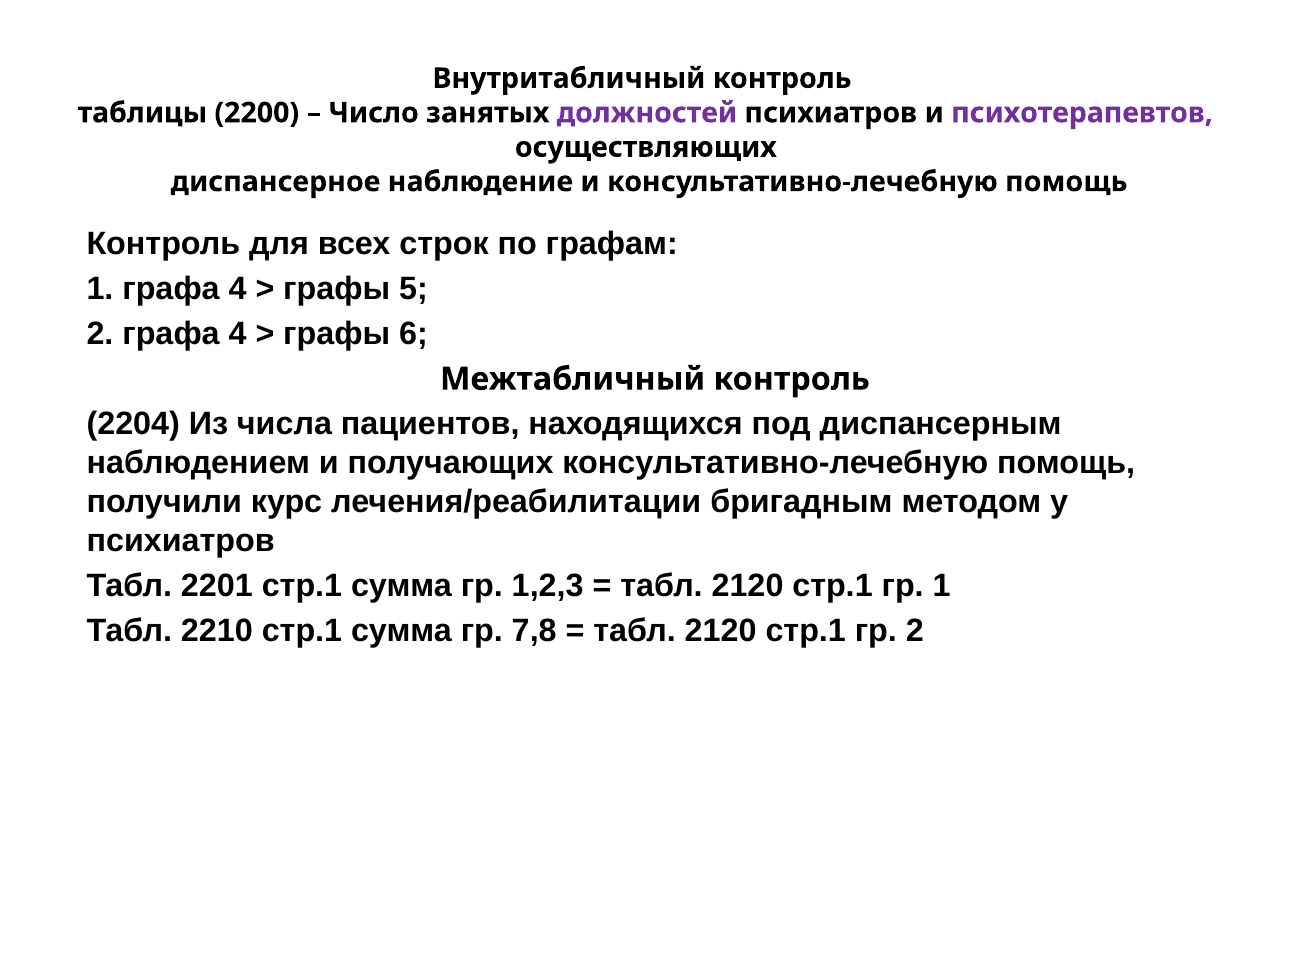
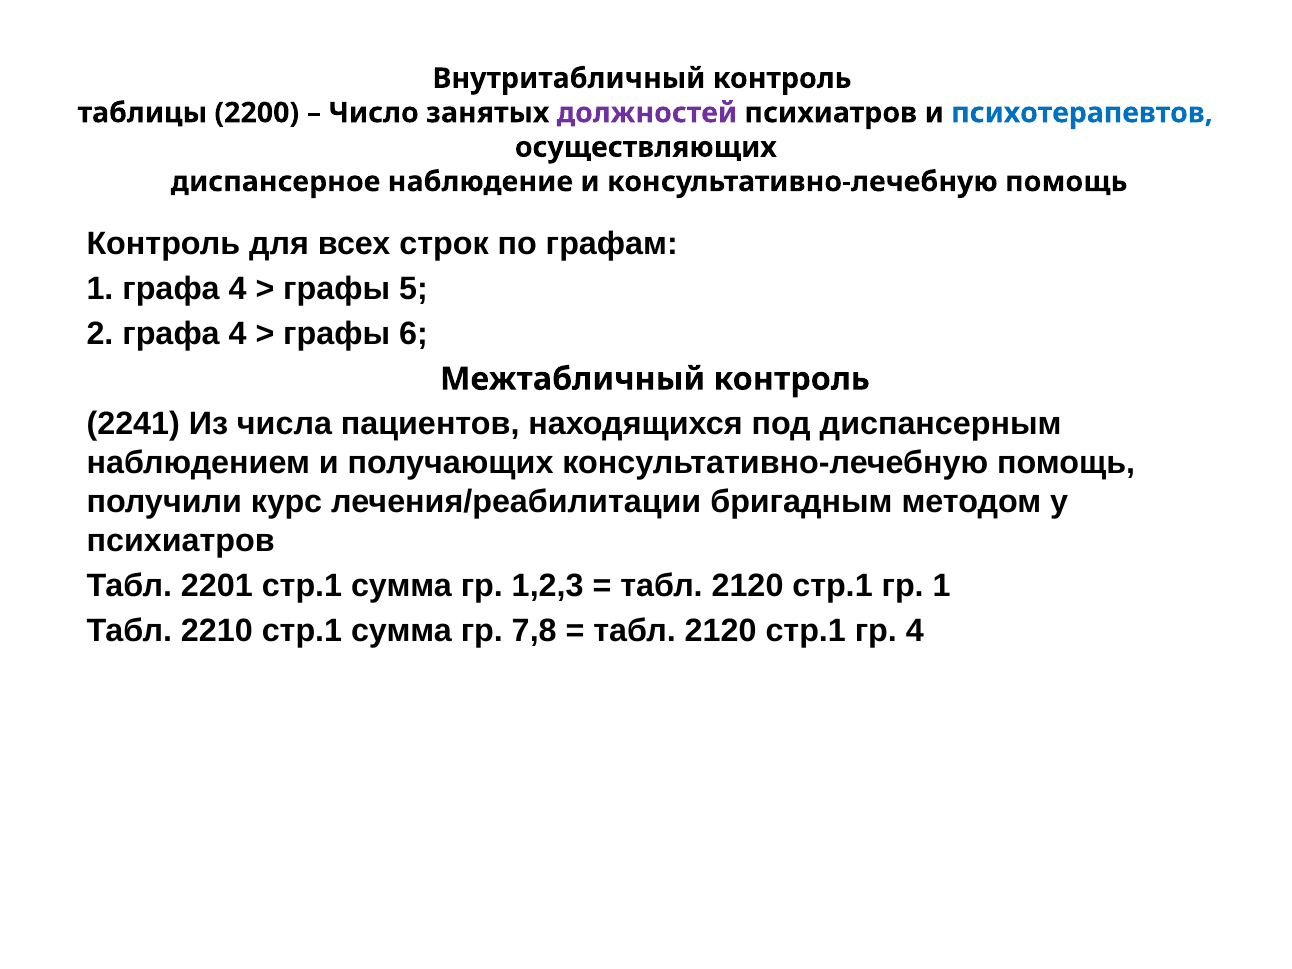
психотерапевтов colour: purple -> blue (1082, 113)
2204: 2204 -> 2241 (133, 424)
гр 2: 2 -> 4 (915, 631)
